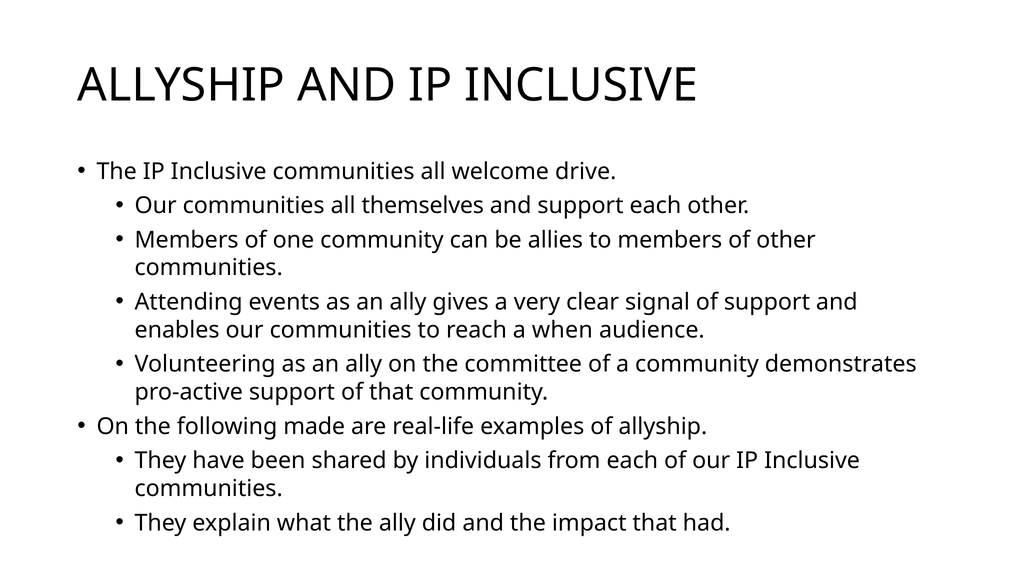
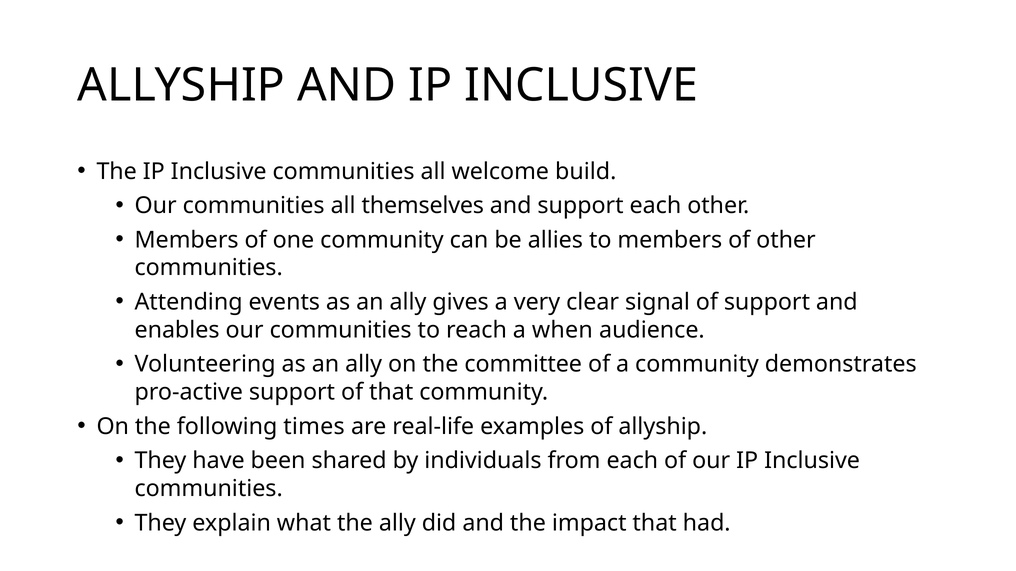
drive: drive -> build (586, 172)
made: made -> times (314, 427)
